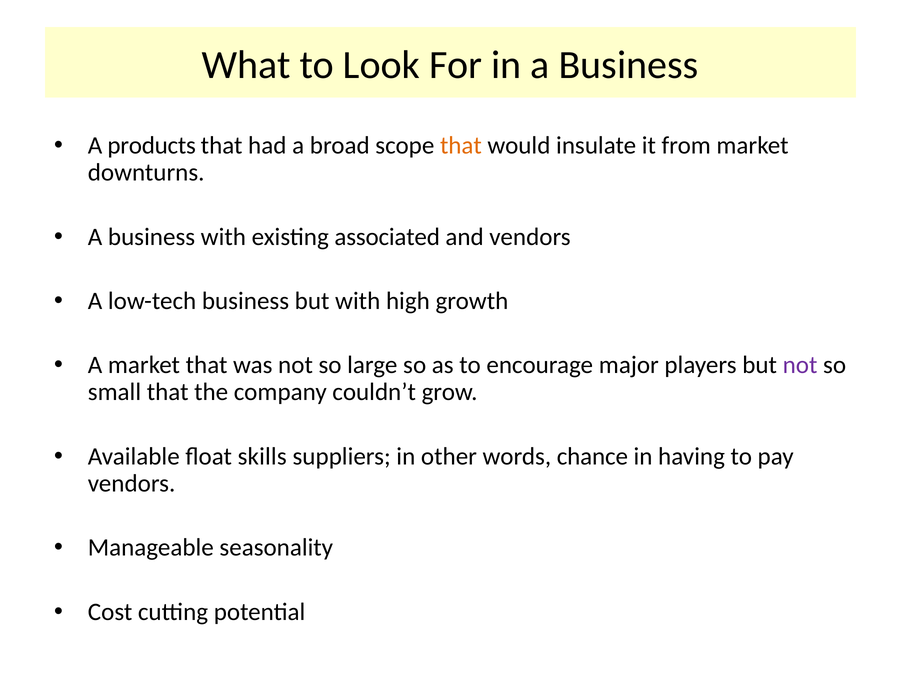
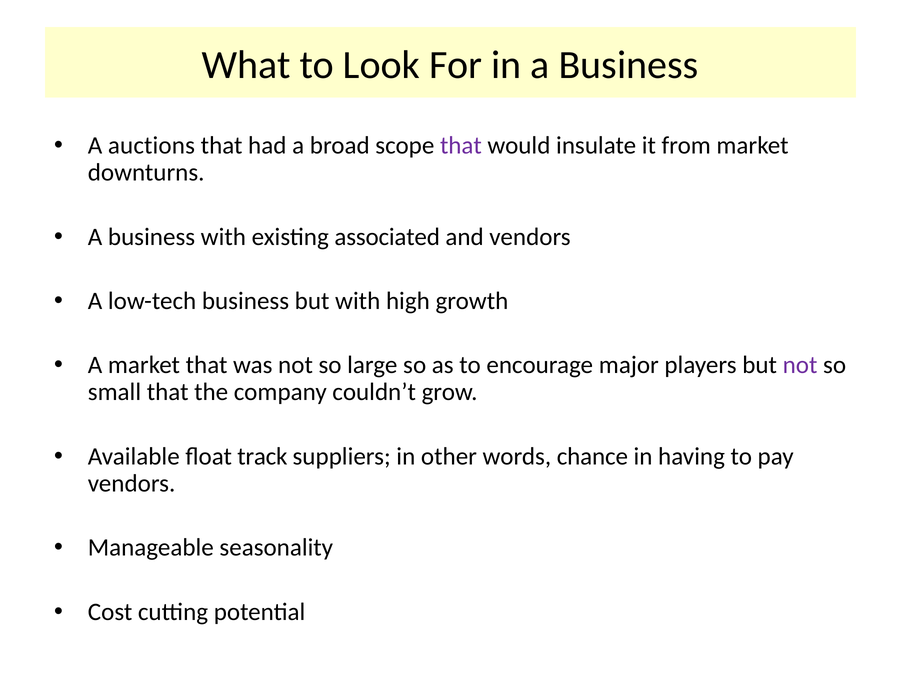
products: products -> auctions (151, 146)
that colour: orange -> purple (461, 146)
skills: skills -> track (262, 456)
